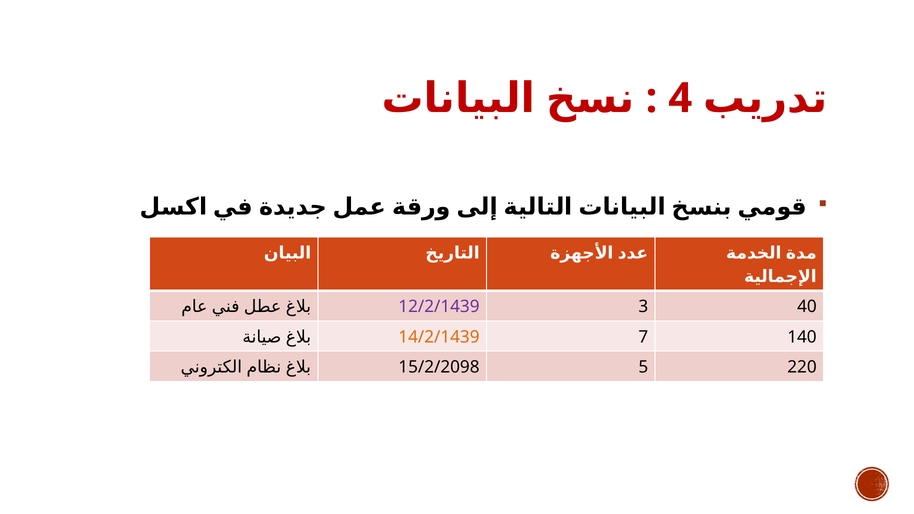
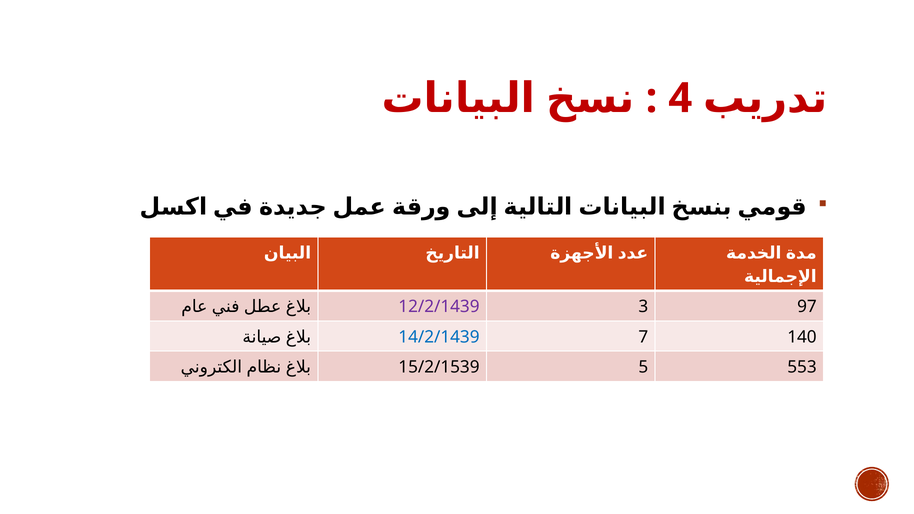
40: 40 -> 97 (807, 307)
14/2/1439 colour: orange -> blue (439, 337)
15/2/2098: 15/2/2098 -> 15/2/1539 (439, 367)
220: 220 -> 553 (802, 367)
